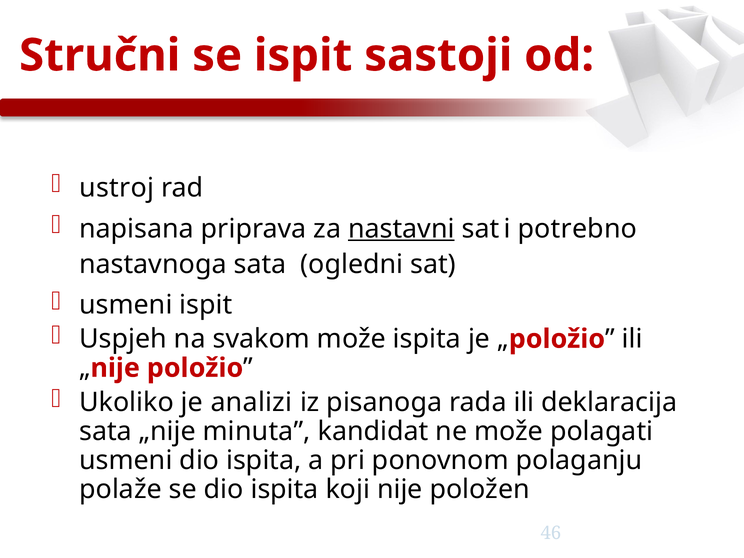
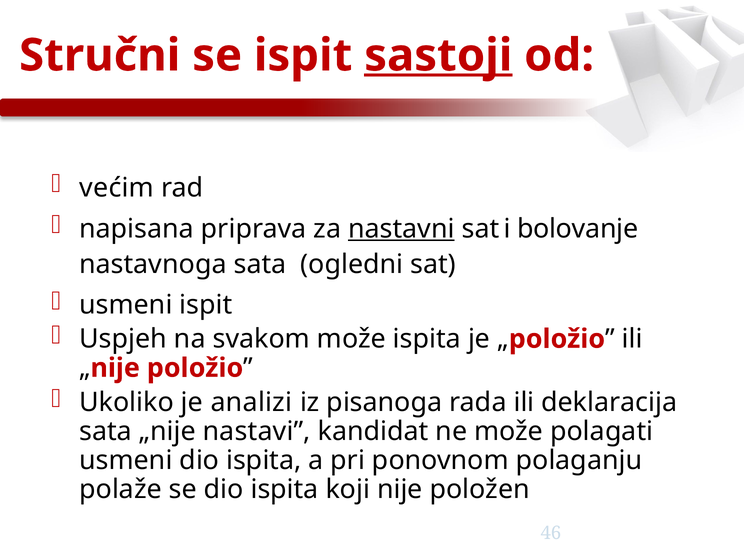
sastoji underline: none -> present (438, 55)
ustroj: ustroj -> većim (117, 188)
potrebno: potrebno -> bolovanje (578, 229)
minuta: minuta -> nastavi (257, 431)
